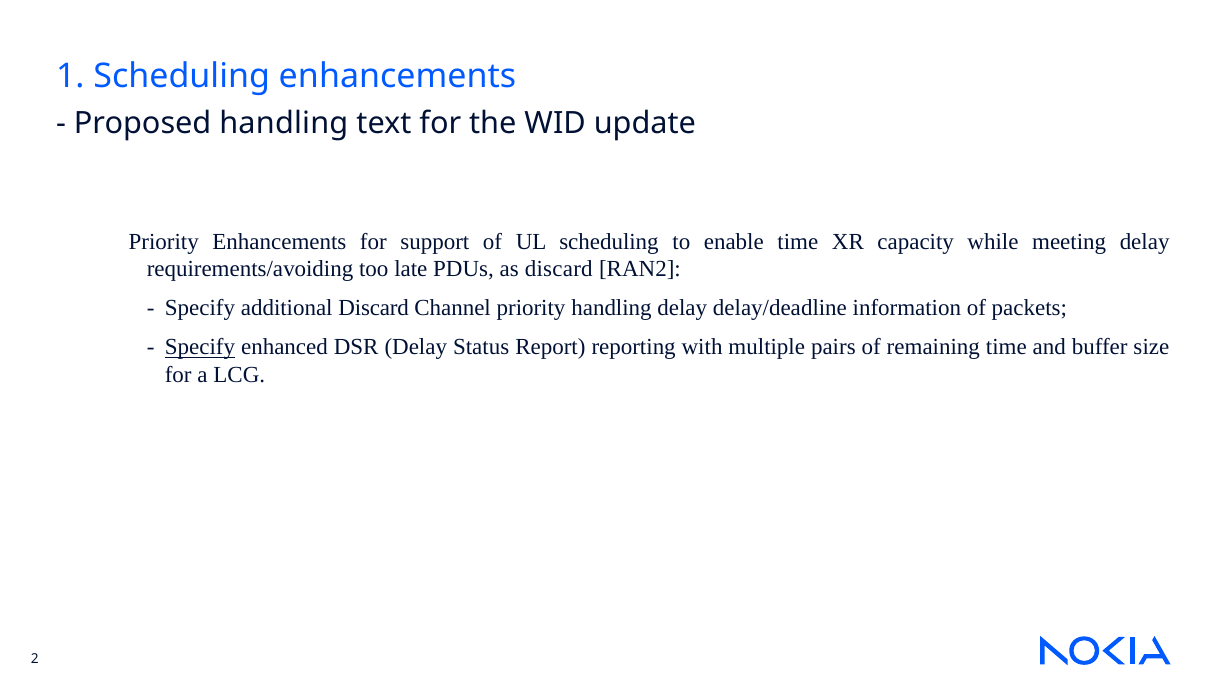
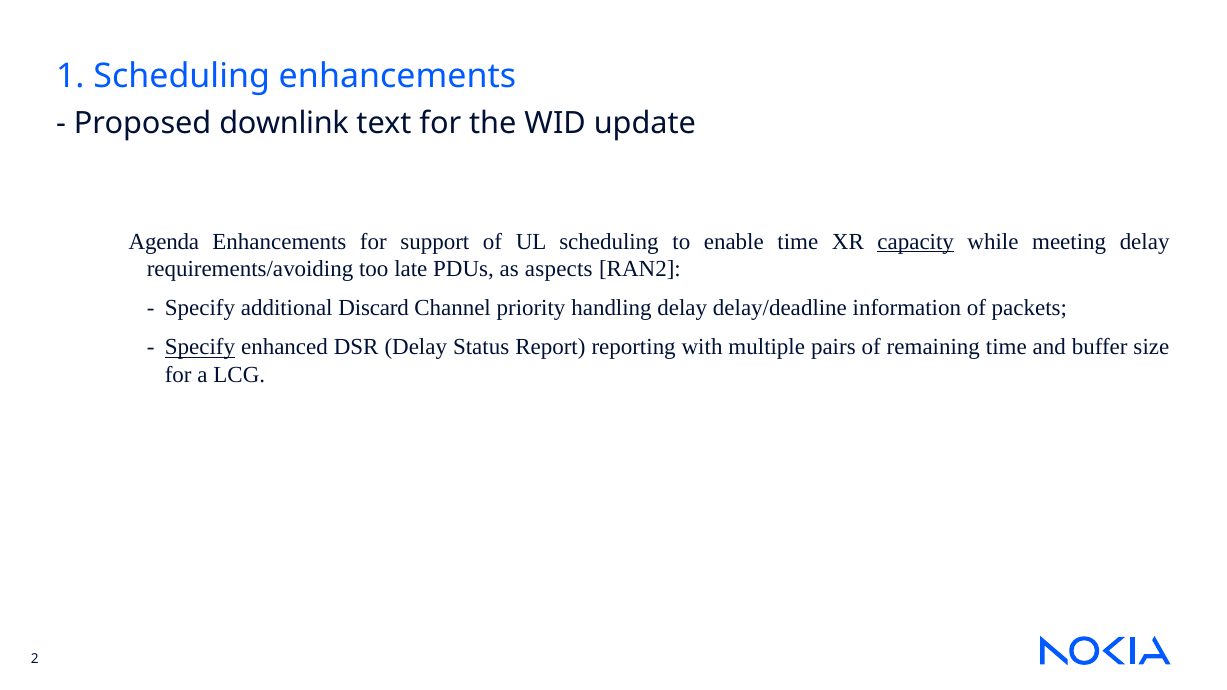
Proposed handling: handling -> downlink (284, 123)
Priority: Priority -> Agenda (164, 242)
capacity underline: none -> present (916, 242)
as discard: discard -> aspects (559, 269)
